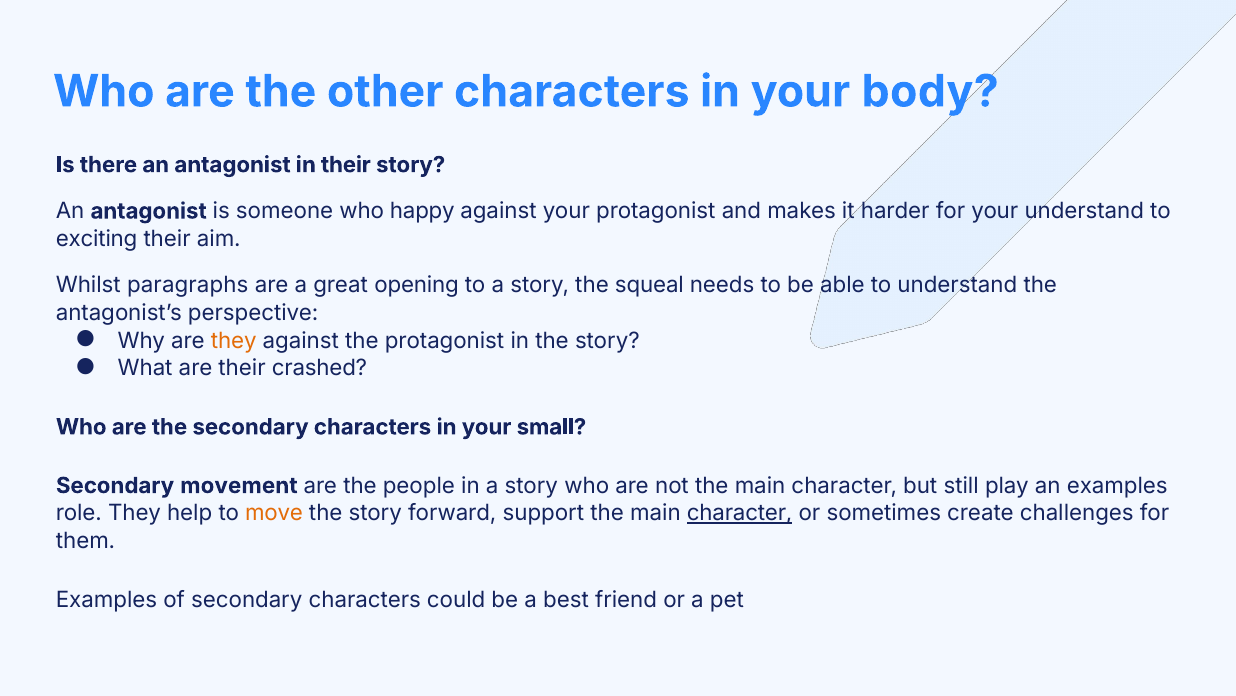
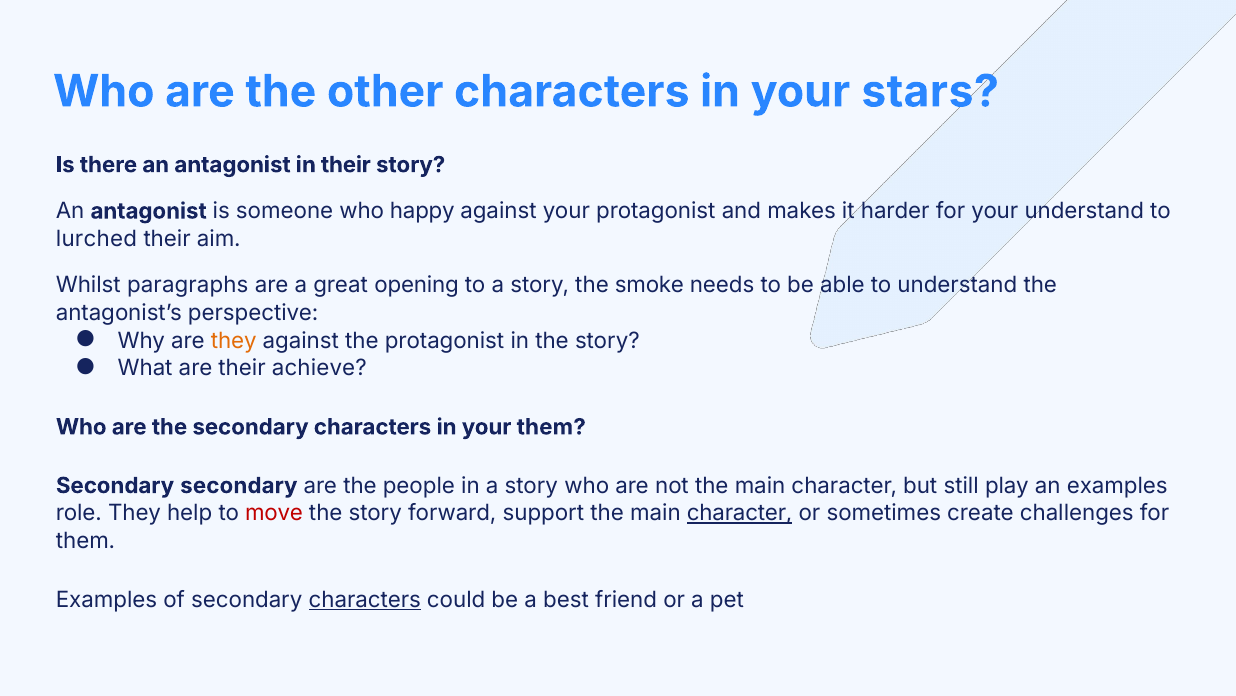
body: body -> stars (930, 92)
exciting: exciting -> lurched (96, 239)
squeal: squeal -> smoke (649, 285)
crashed: crashed -> achieve (319, 368)
your small: small -> them (551, 427)
Secondary movement: movement -> secondary (239, 485)
move colour: orange -> red (274, 513)
characters underline: none -> present (365, 599)
